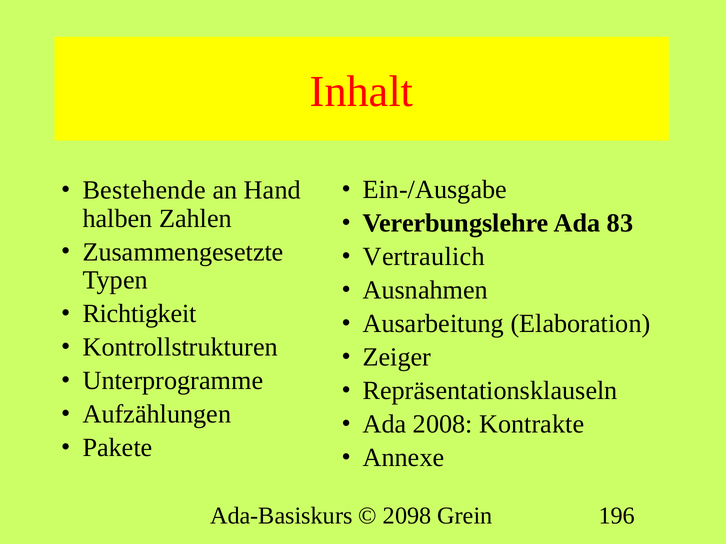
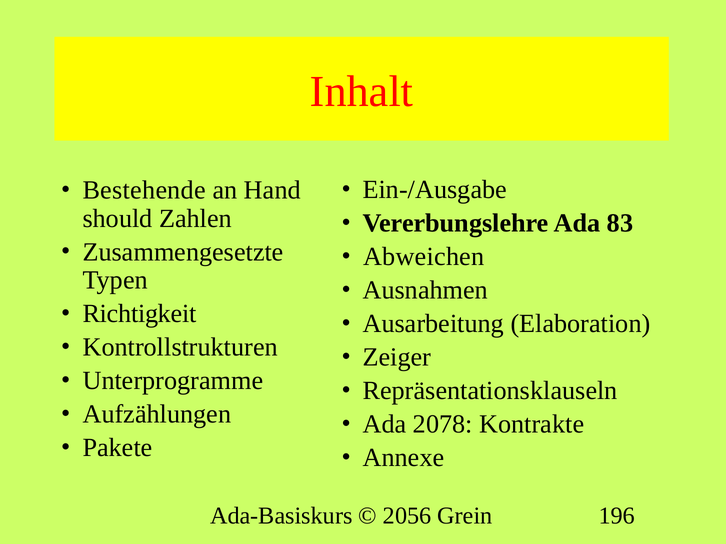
halben: halben -> should (118, 219)
Vertraulich: Vertraulich -> Abweichen (424, 257)
2008: 2008 -> 2078 (443, 425)
2098: 2098 -> 2056 (407, 516)
